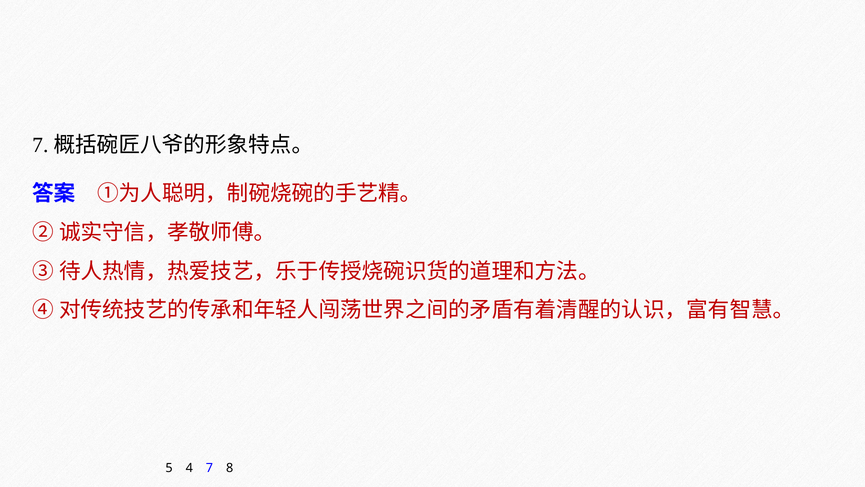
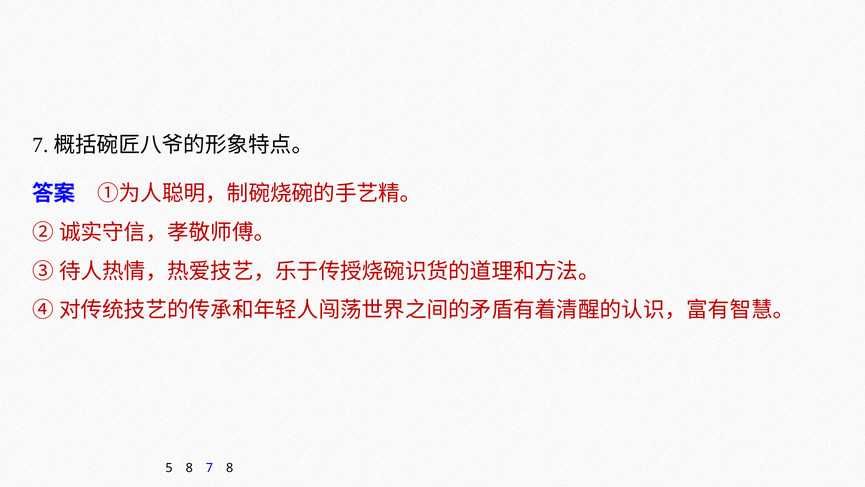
5 4: 4 -> 8 (189, 468)
